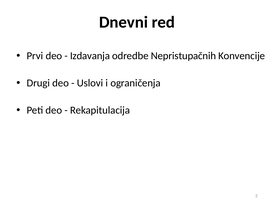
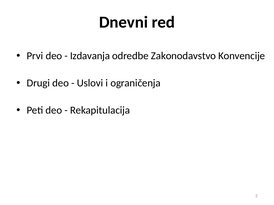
Nepristupačnih: Nepristupačnih -> Zakonodavstvo (183, 56)
